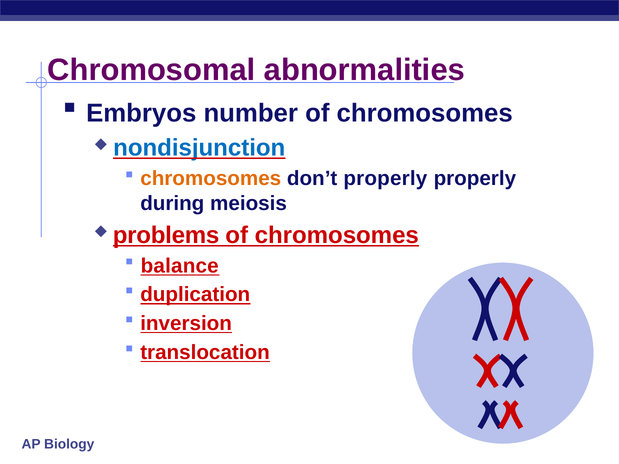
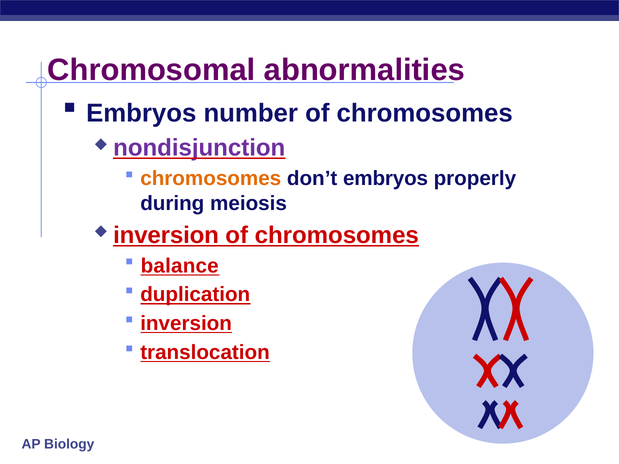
nondisjunction colour: blue -> purple (199, 148)
don’t properly: properly -> embryos (386, 179)
problems: problems -> inversion (166, 235)
